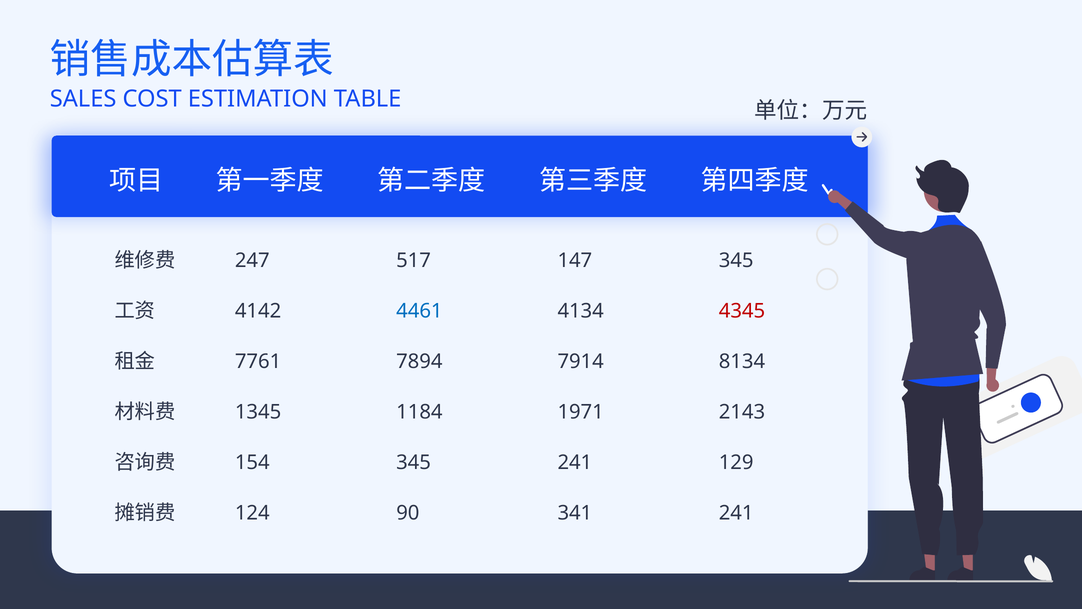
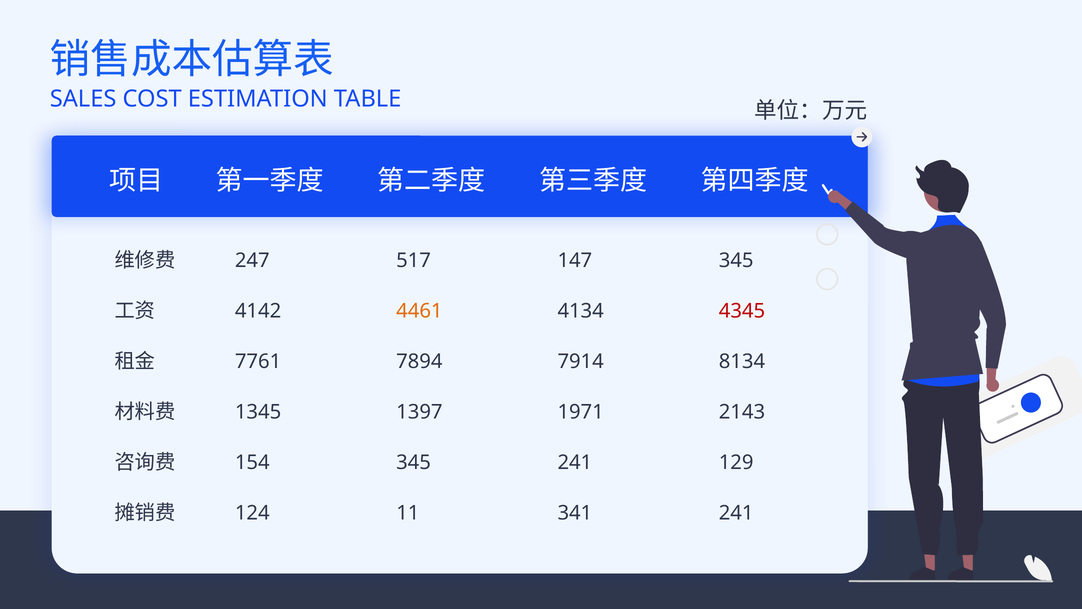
4461 colour: blue -> orange (419, 311)
1184: 1184 -> 1397 (419, 412)
90: 90 -> 11 (408, 513)
